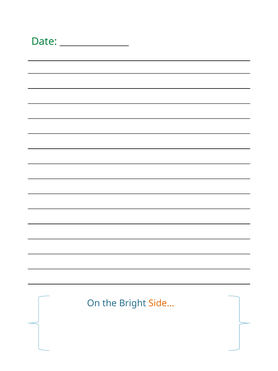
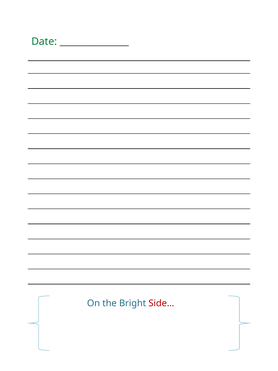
Side… colour: orange -> red (161, 303)
